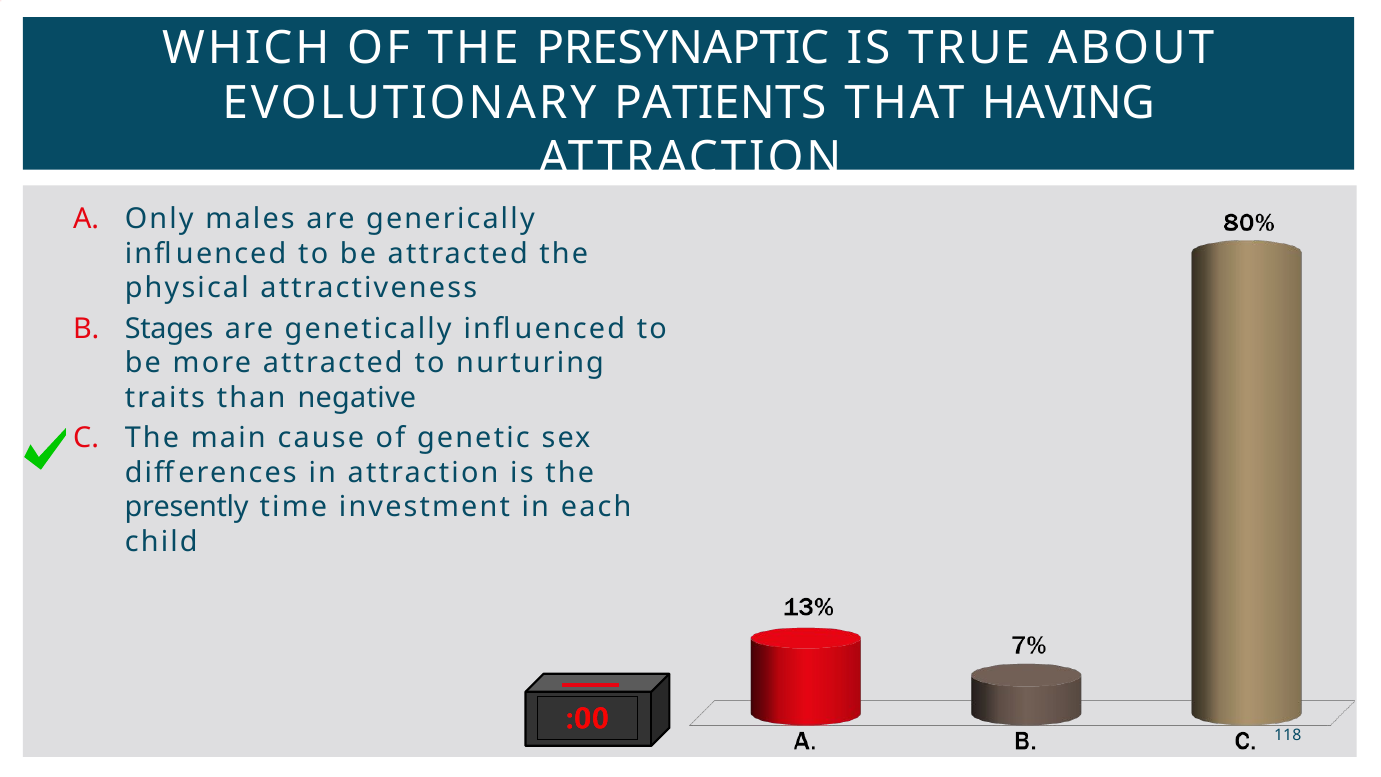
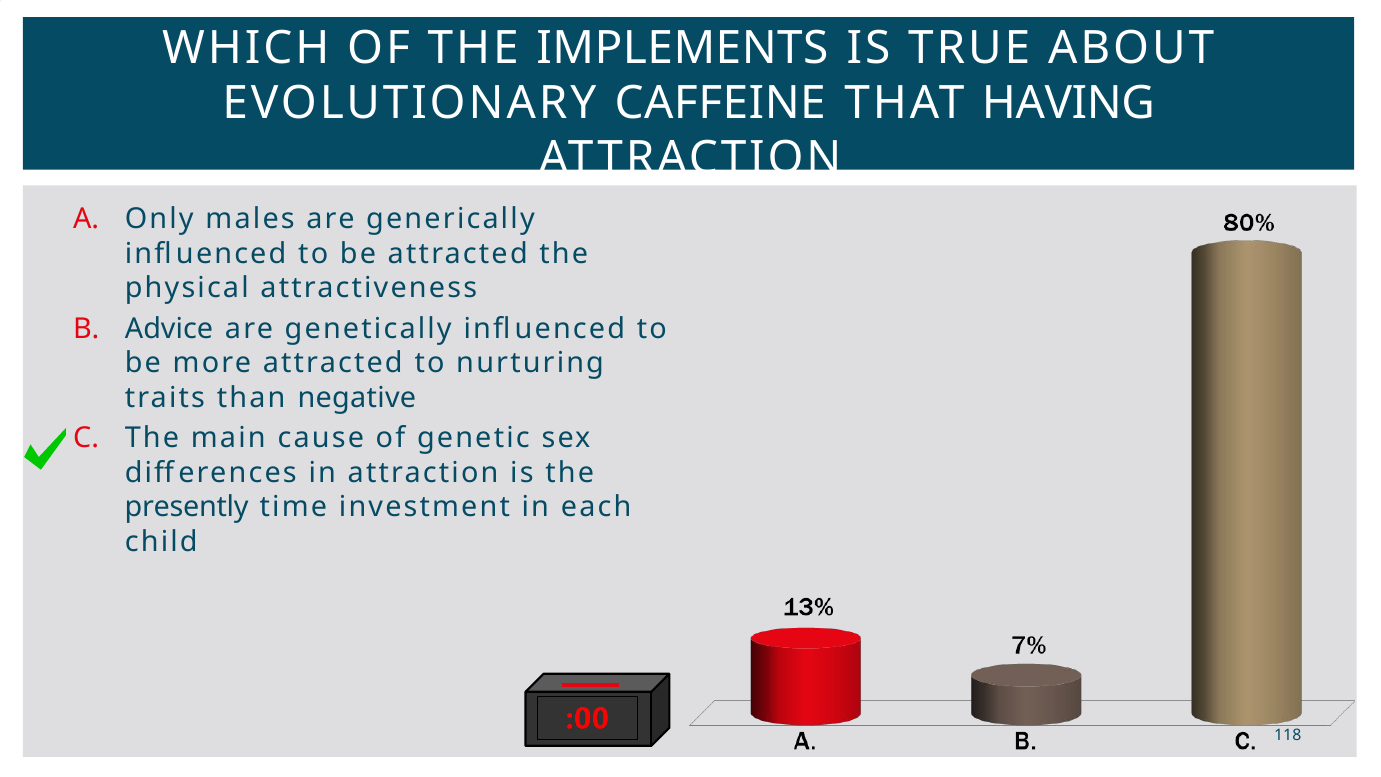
PRESYNAPTIC: PRESYNAPTIC -> IMPLEMENTS (682, 48)
PATIENTS: PATIENTS -> CAFFEINE (720, 103)
Stages: Stages -> Advice (169, 329)
